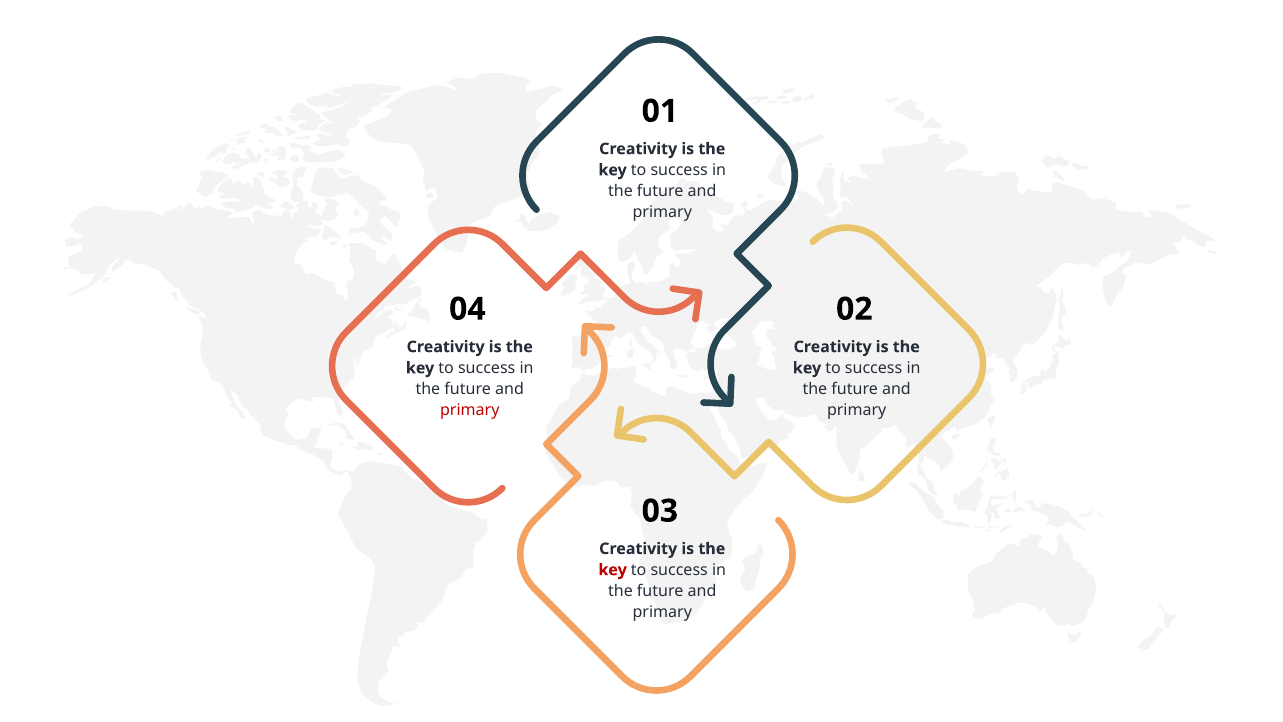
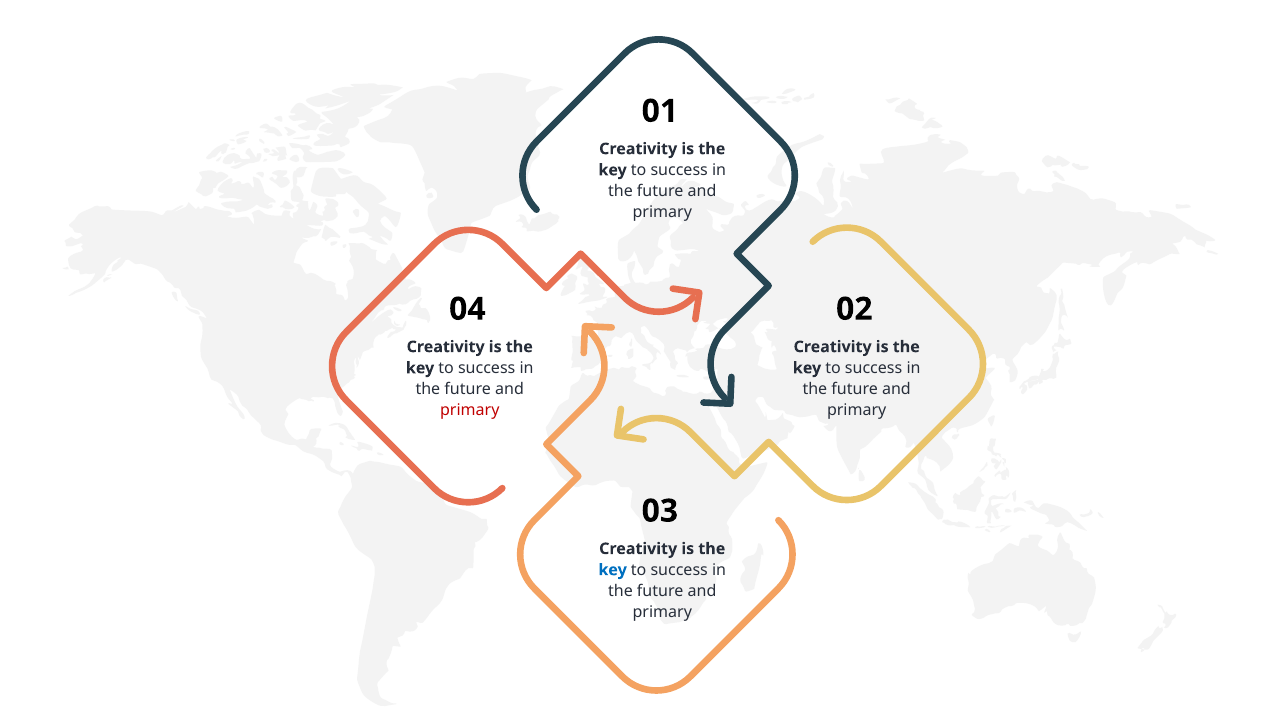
key colour: red -> blue (613, 570)
